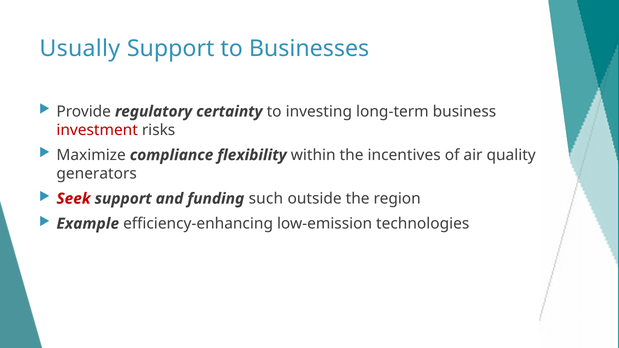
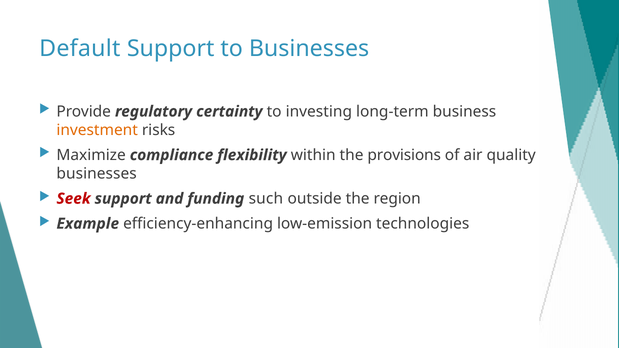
Usually: Usually -> Default (80, 49)
investment colour: red -> orange (97, 130)
incentives: incentives -> provisions (404, 155)
generators: generators -> businesses (97, 174)
